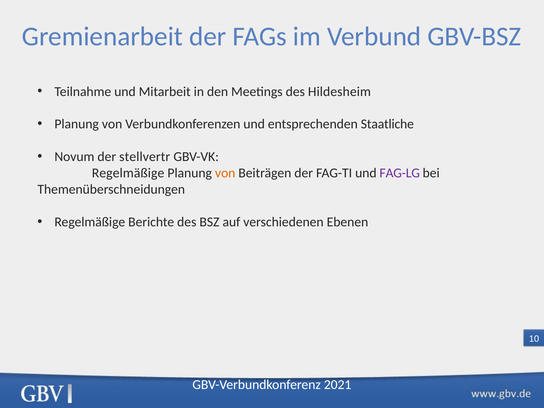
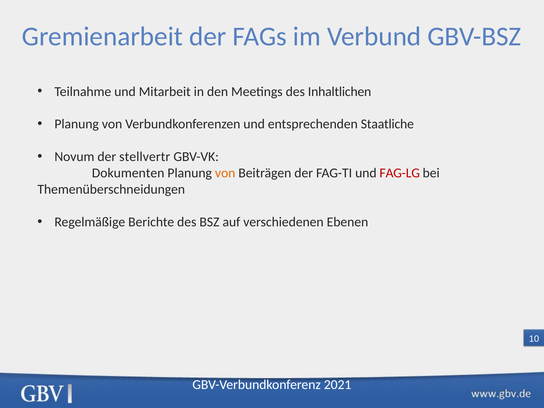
Hildesheim: Hildesheim -> Inhaltlichen (340, 92)
Regelmäßige: Regelmäßige -> Dokumenten (128, 173)
FAG-LG colour: purple -> red (400, 173)
